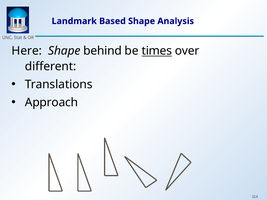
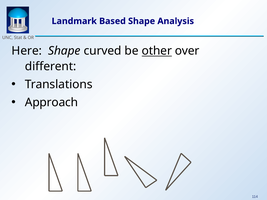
behind: behind -> curved (103, 51)
times: times -> other (157, 51)
